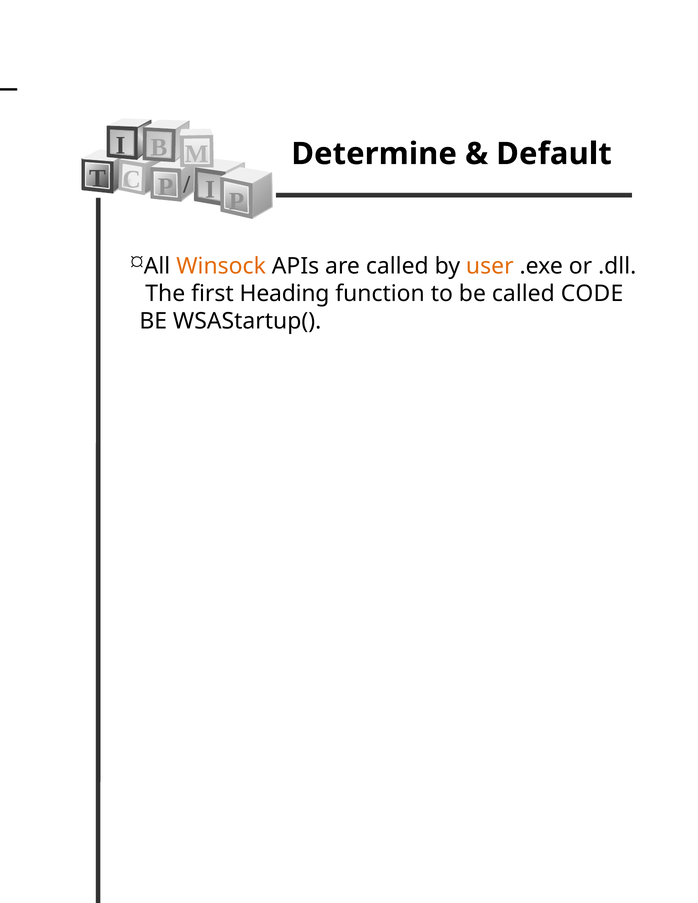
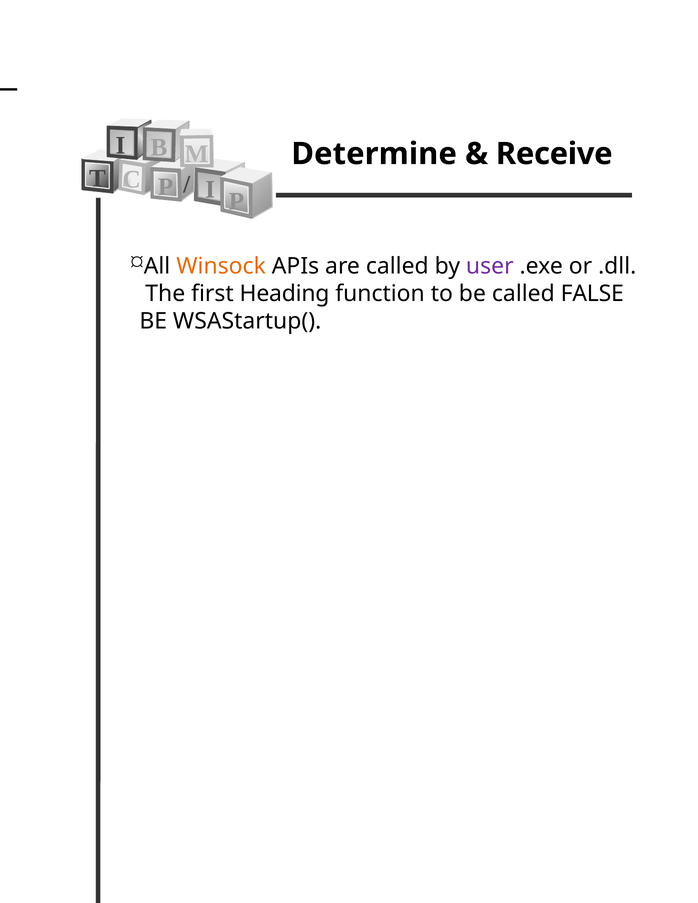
Default: Default -> Receive (554, 154)
user colour: orange -> purple (490, 266)
CODE: CODE -> FALSE (592, 294)
